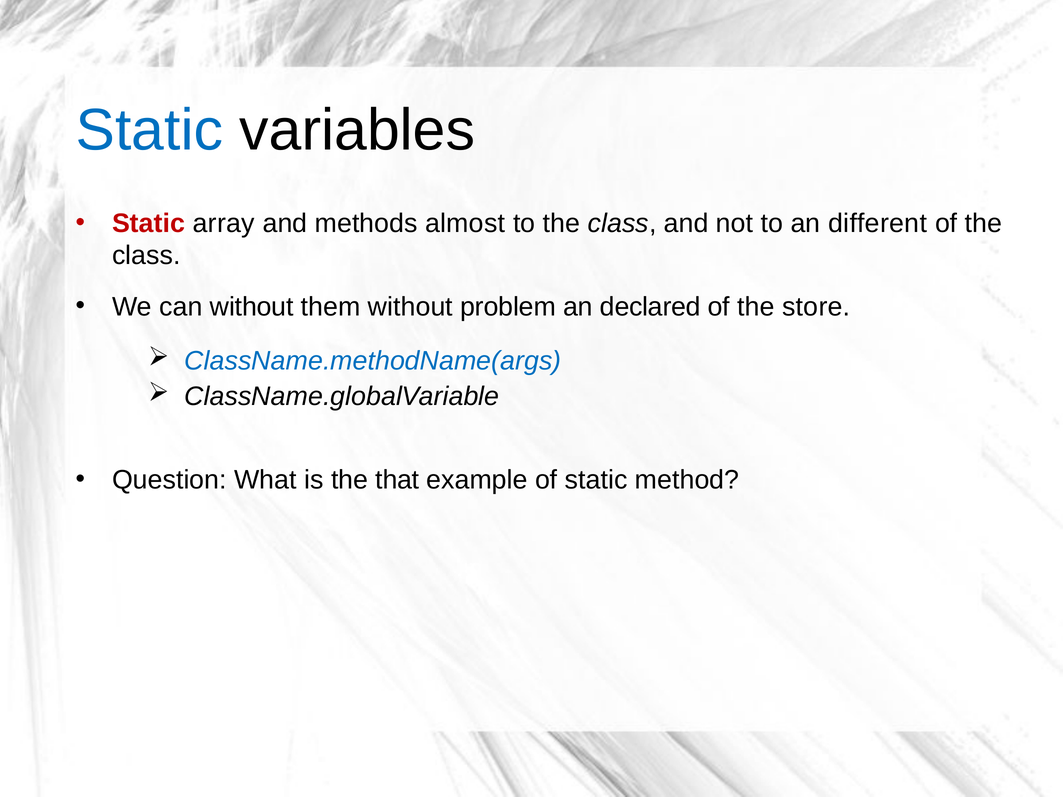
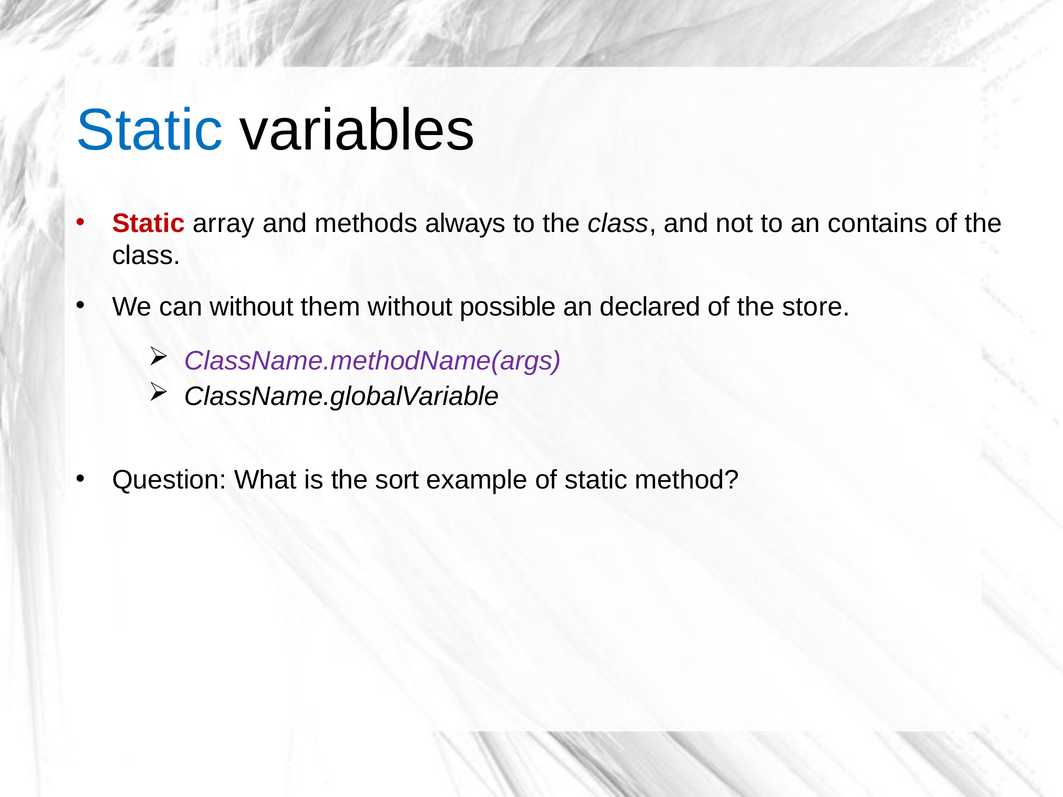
almost: almost -> always (465, 223)
different: different -> contains (878, 223)
problem: problem -> possible (508, 307)
ClassName.methodName(args colour: blue -> purple (373, 361)
that: that -> sort (397, 480)
